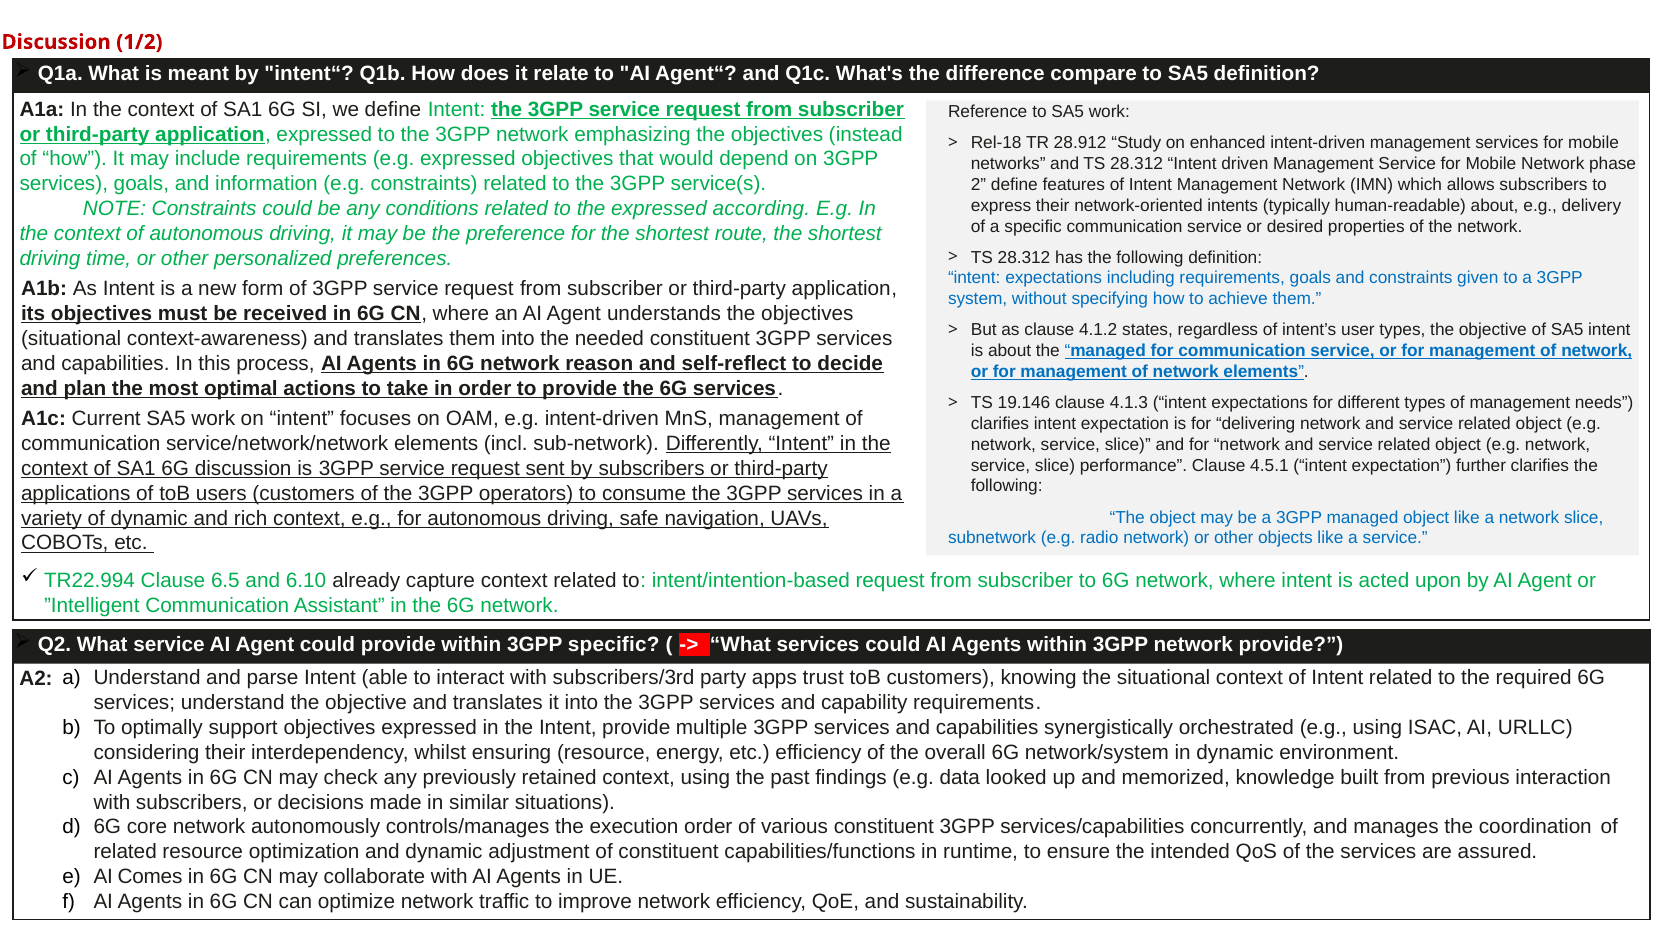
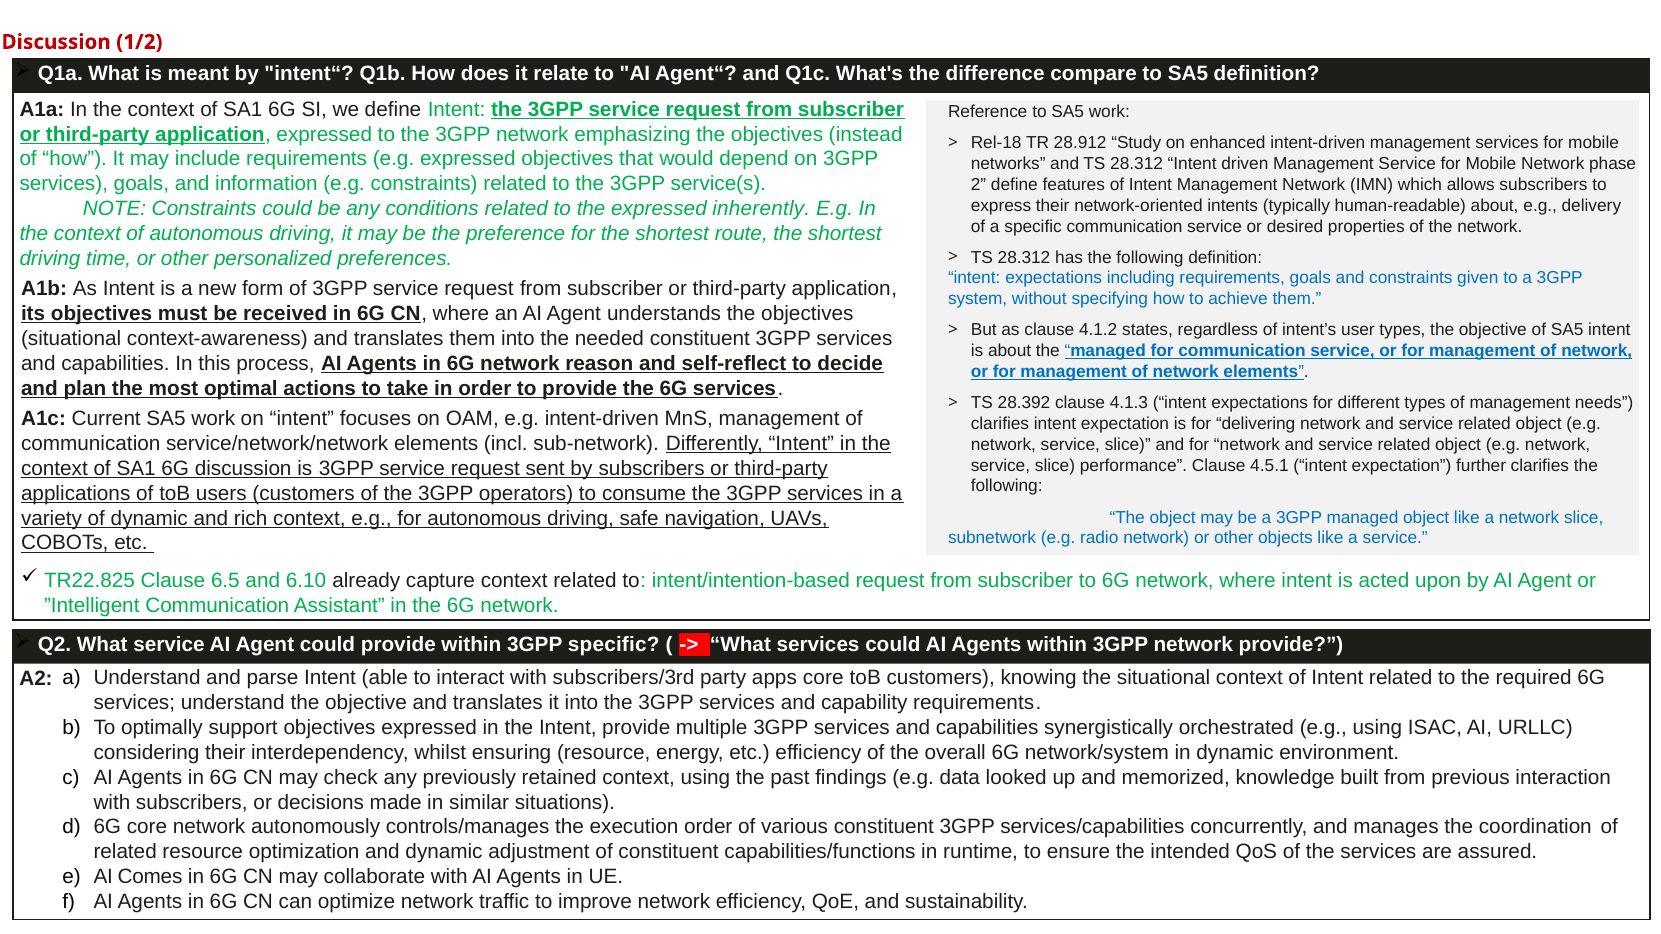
according: according -> inherently (761, 209)
19.146: 19.146 -> 28.392 (1024, 403)
TR22.994: TR22.994 -> TR22.825 (89, 581)
apps trust: trust -> core (823, 678)
